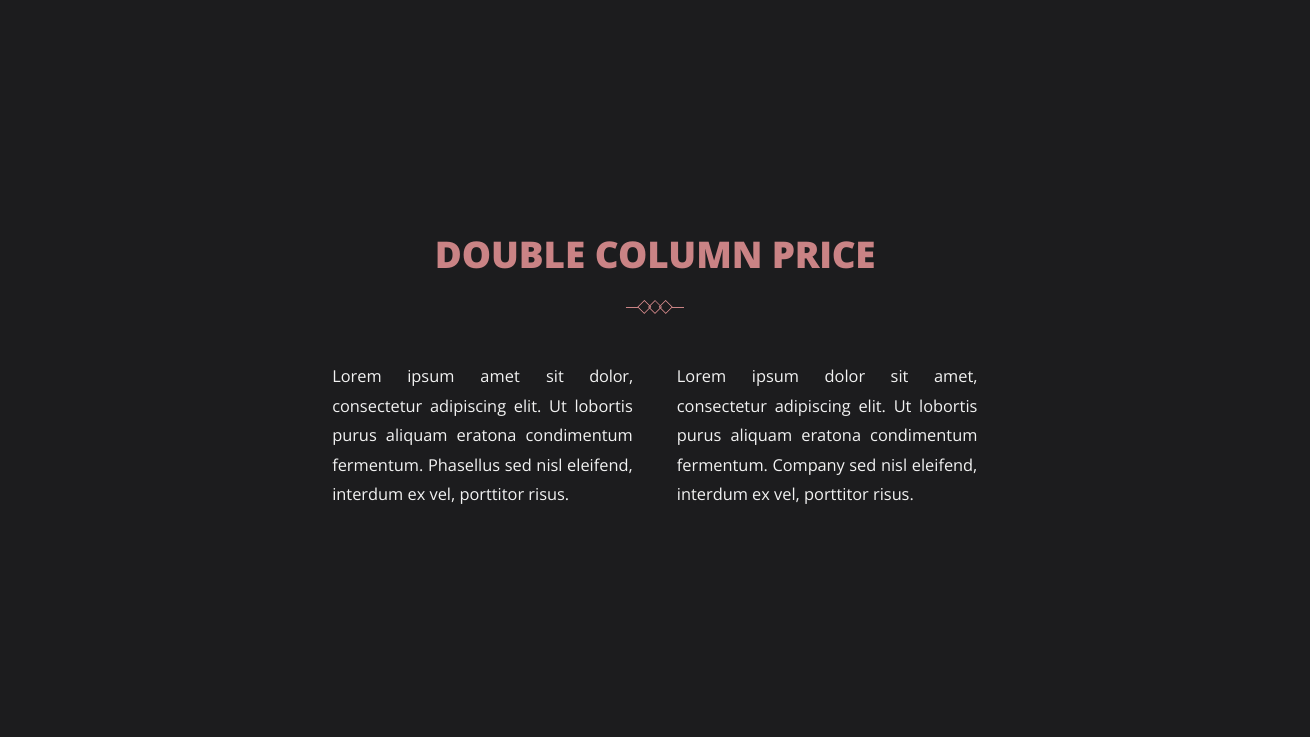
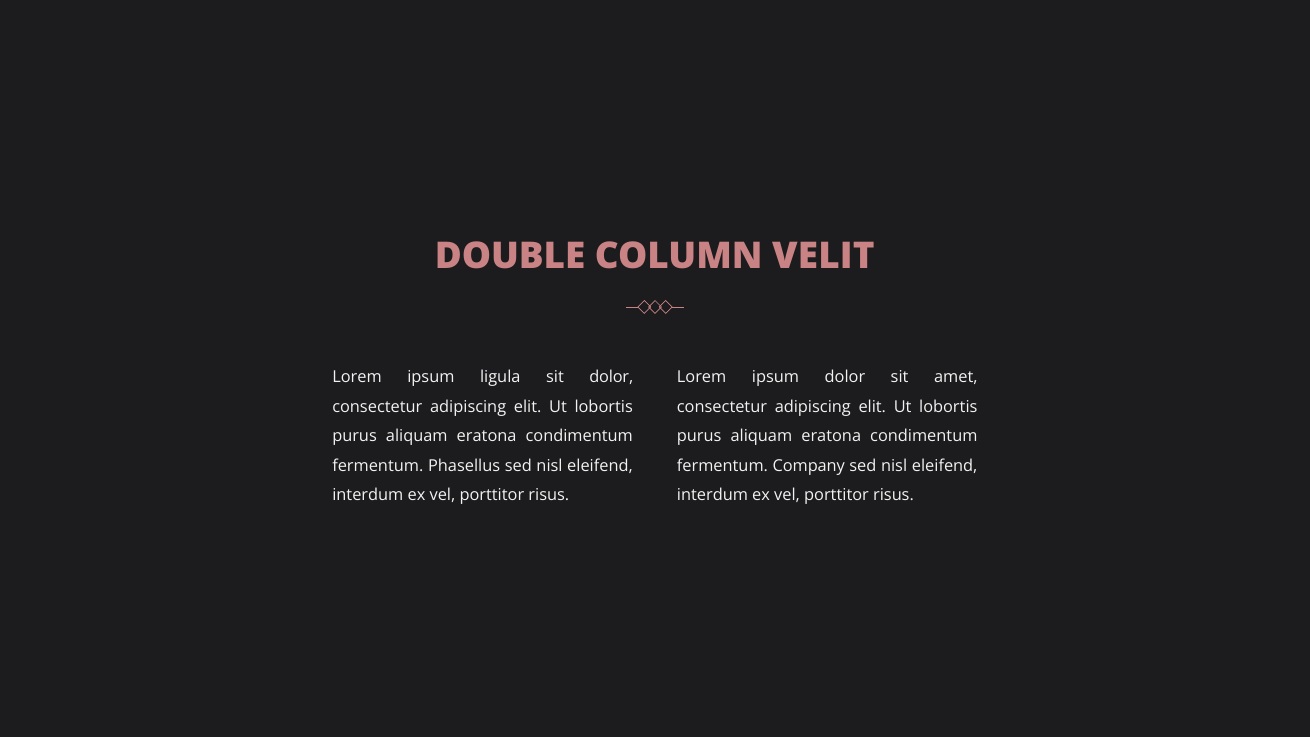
PRICE: PRICE -> VELIT (823, 256)
ipsum amet: amet -> ligula (500, 377)
